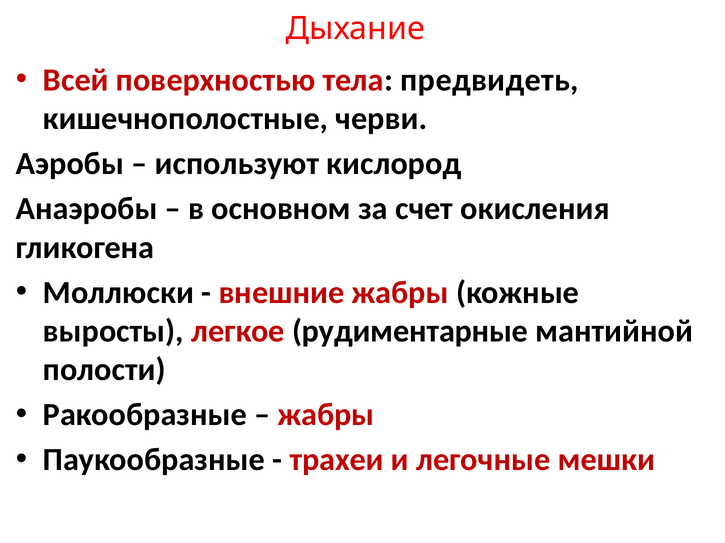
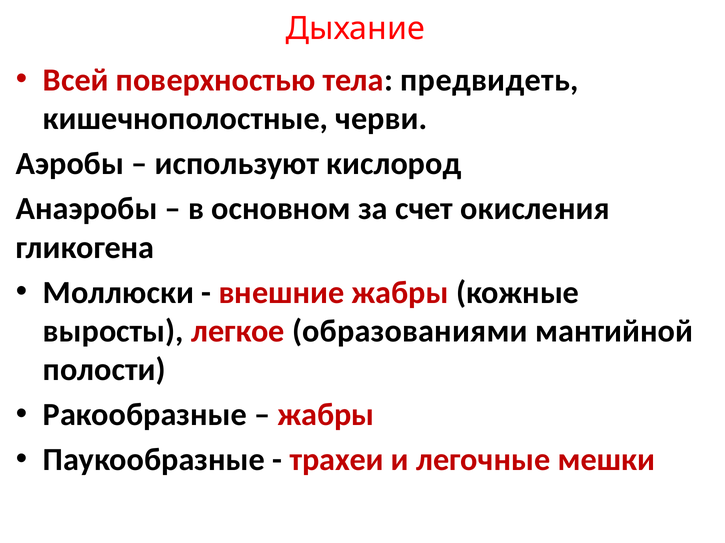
рудиментарные: рудиментарные -> образованиями (410, 332)
